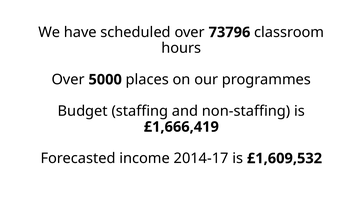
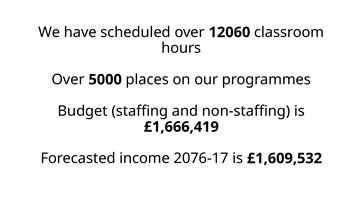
73796: 73796 -> 12060 (229, 32)
2014-17: 2014-17 -> 2076-17 (201, 159)
